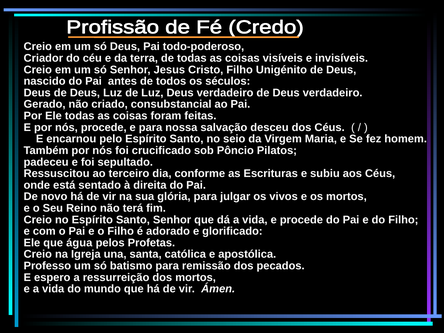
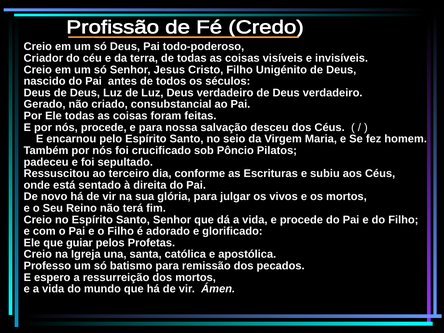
água: água -> guiar (79, 243)
